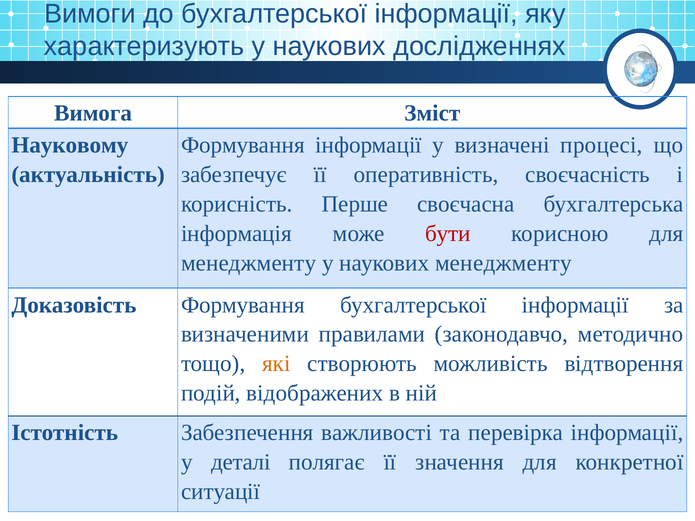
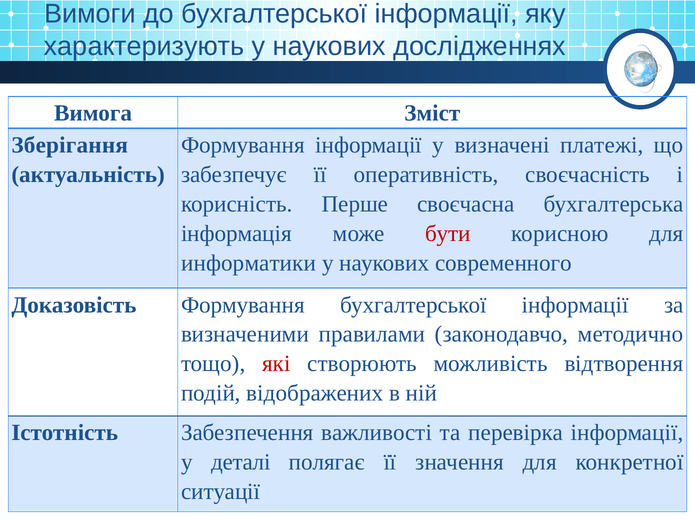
Науковому: Науковому -> Зберігання (70, 145)
процесі: процесі -> платежі (602, 145)
менеджменту: менеджменту -> информатики (249, 263)
наукових менеджменту: менеджменту -> современного (504, 263)
які colour: orange -> red (276, 364)
